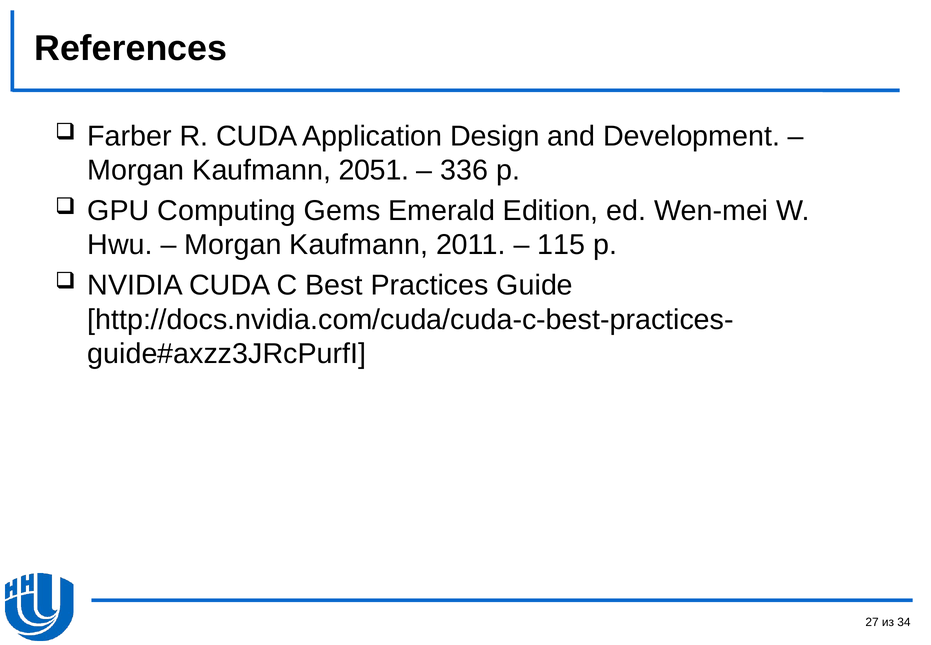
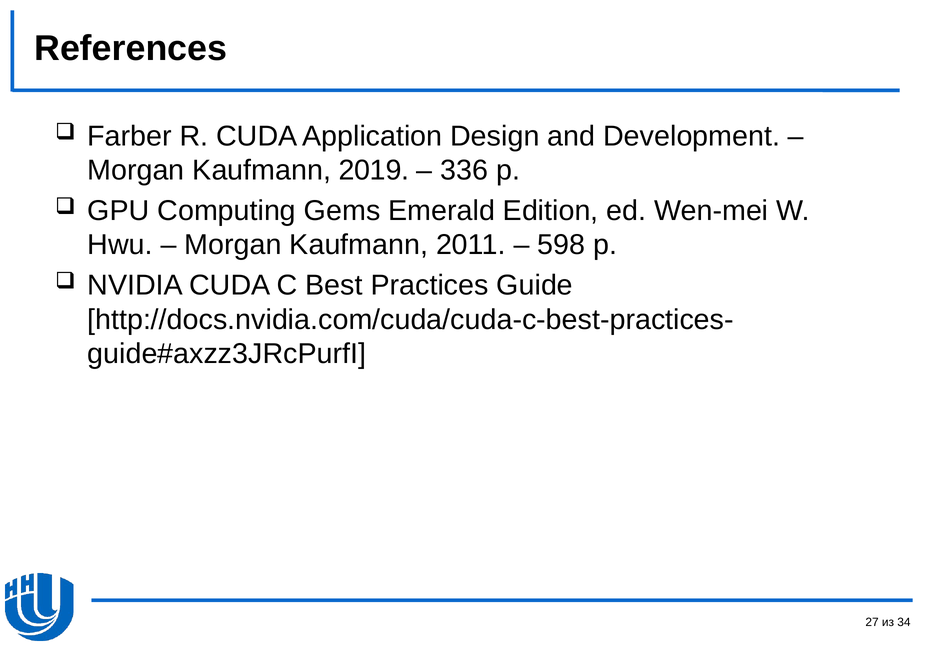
2051: 2051 -> 2019 (374, 170)
115: 115 -> 598 (561, 245)
